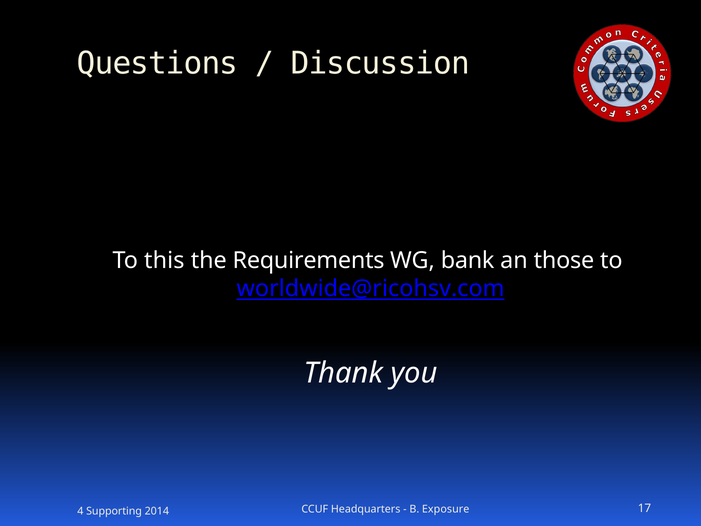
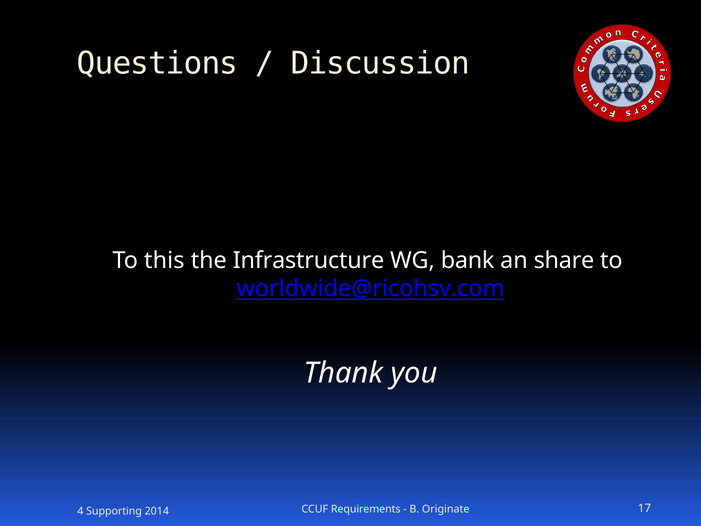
Requirements: Requirements -> Infrastructure (309, 260)
those: those -> share (564, 260)
Headquarters: Headquarters -> Requirements (366, 509)
Exposure: Exposure -> Originate (446, 509)
